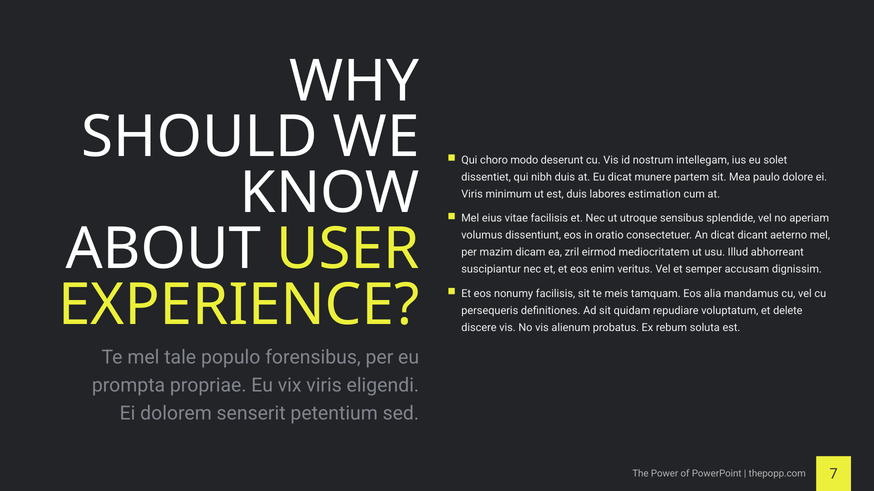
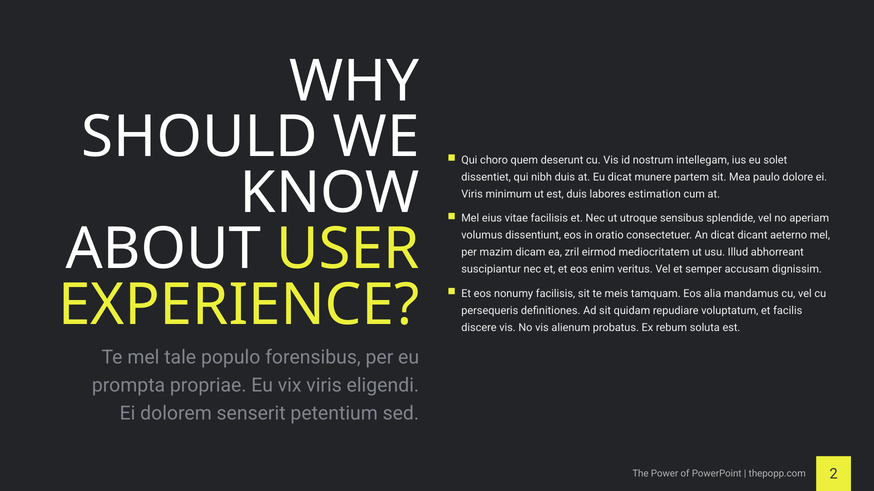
modo: modo -> quem (524, 160)
delete: delete -> facilis (788, 311)
7: 7 -> 2 (834, 475)
